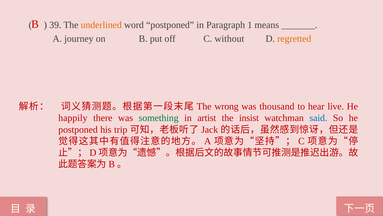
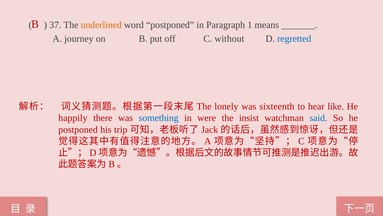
39: 39 -> 37 (55, 25)
regretted colour: orange -> blue (294, 39)
wrong: wrong -> lonely (226, 106)
thousand: thousand -> sixteenth (277, 106)
live: live -> like (336, 106)
something colour: green -> blue (159, 118)
artist: artist -> were (207, 118)
